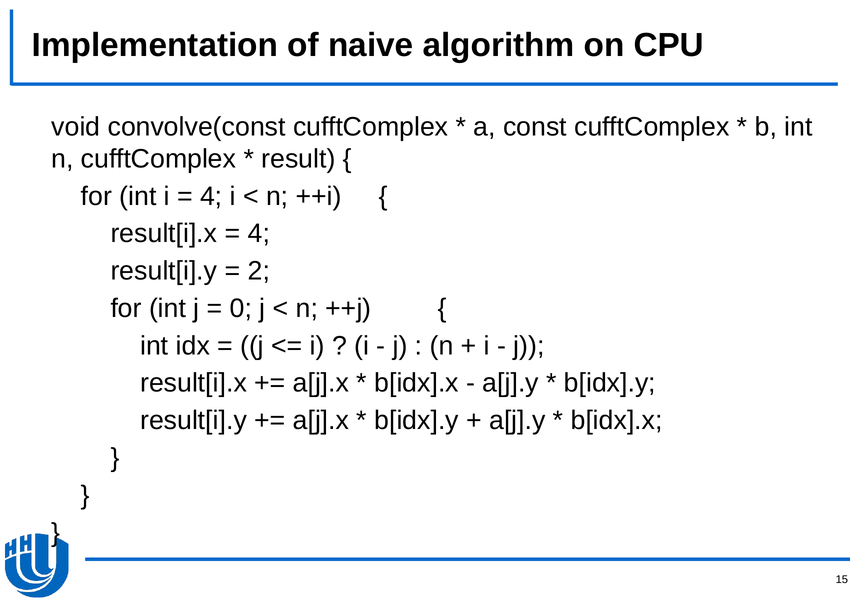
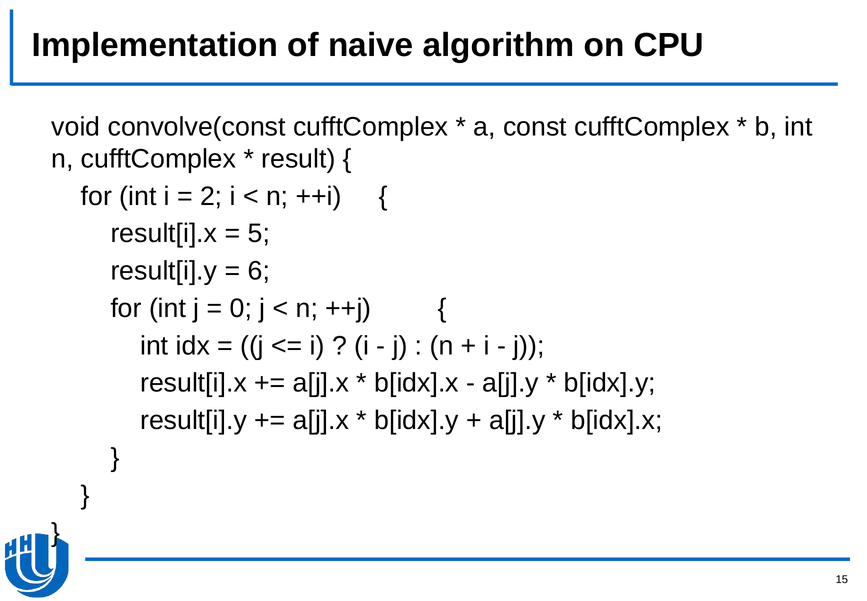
4: 4 -> 2 (211, 196)
4: 4 -> 5 (259, 233)
2: 2 -> 6 (259, 271)
